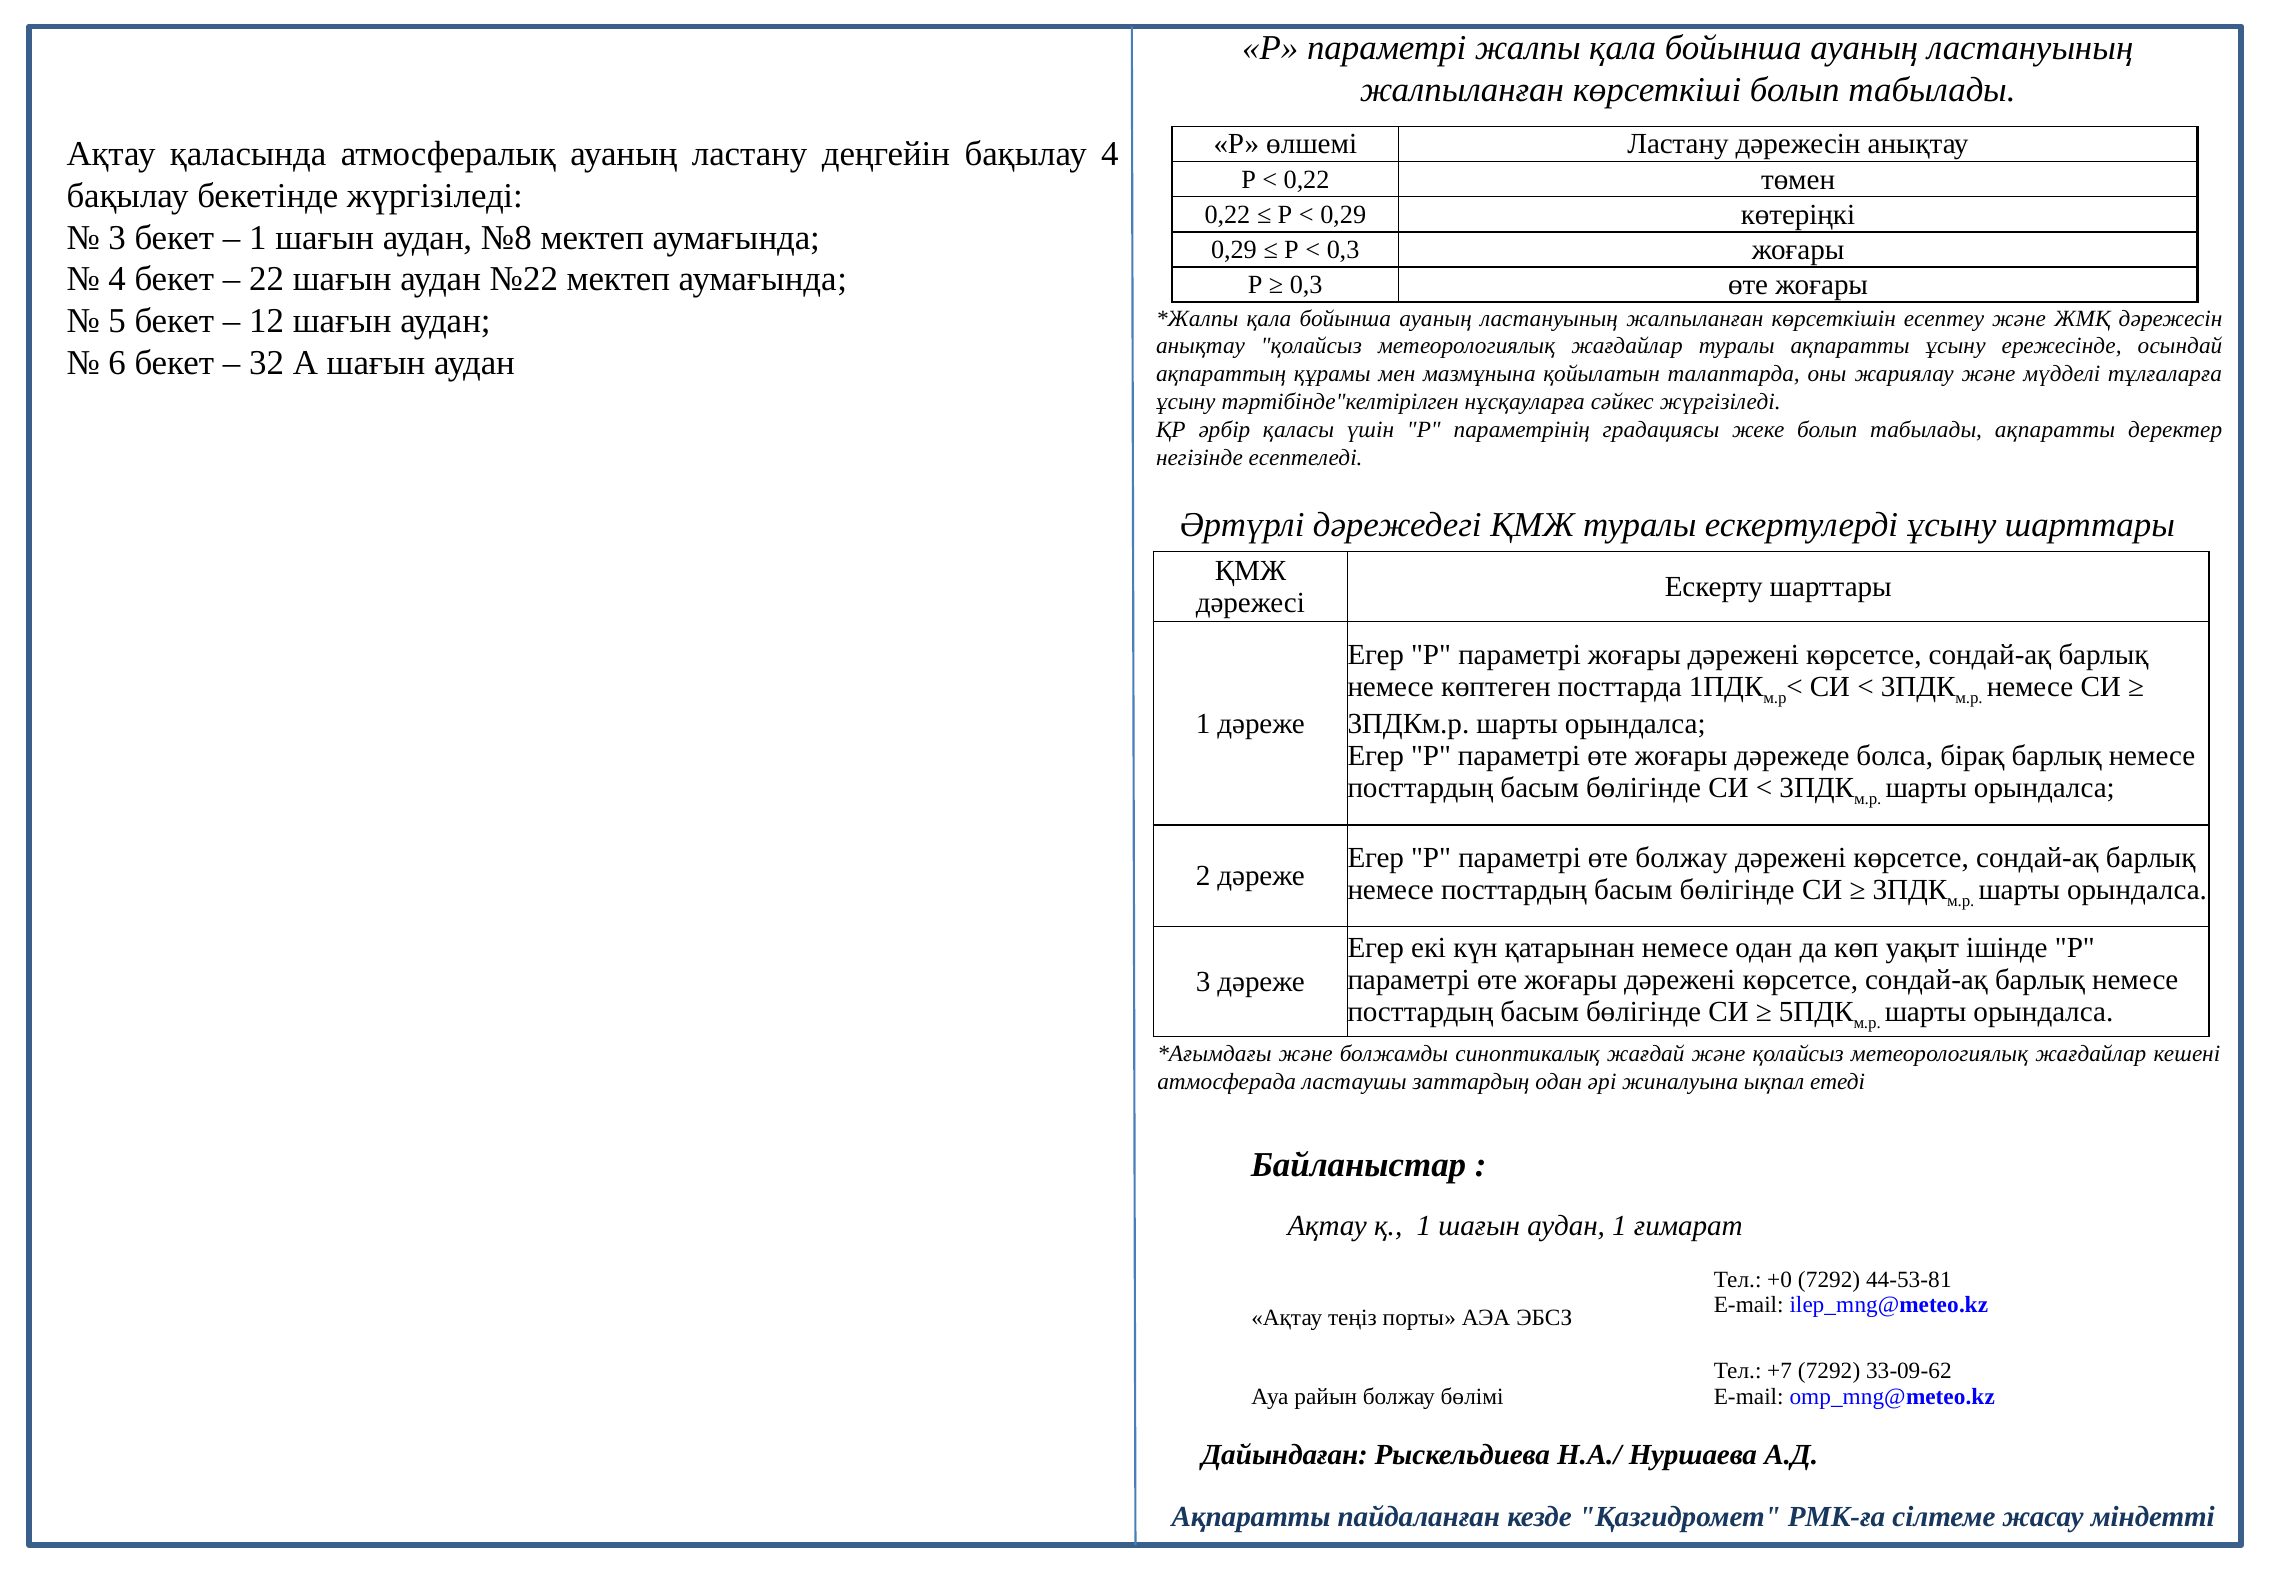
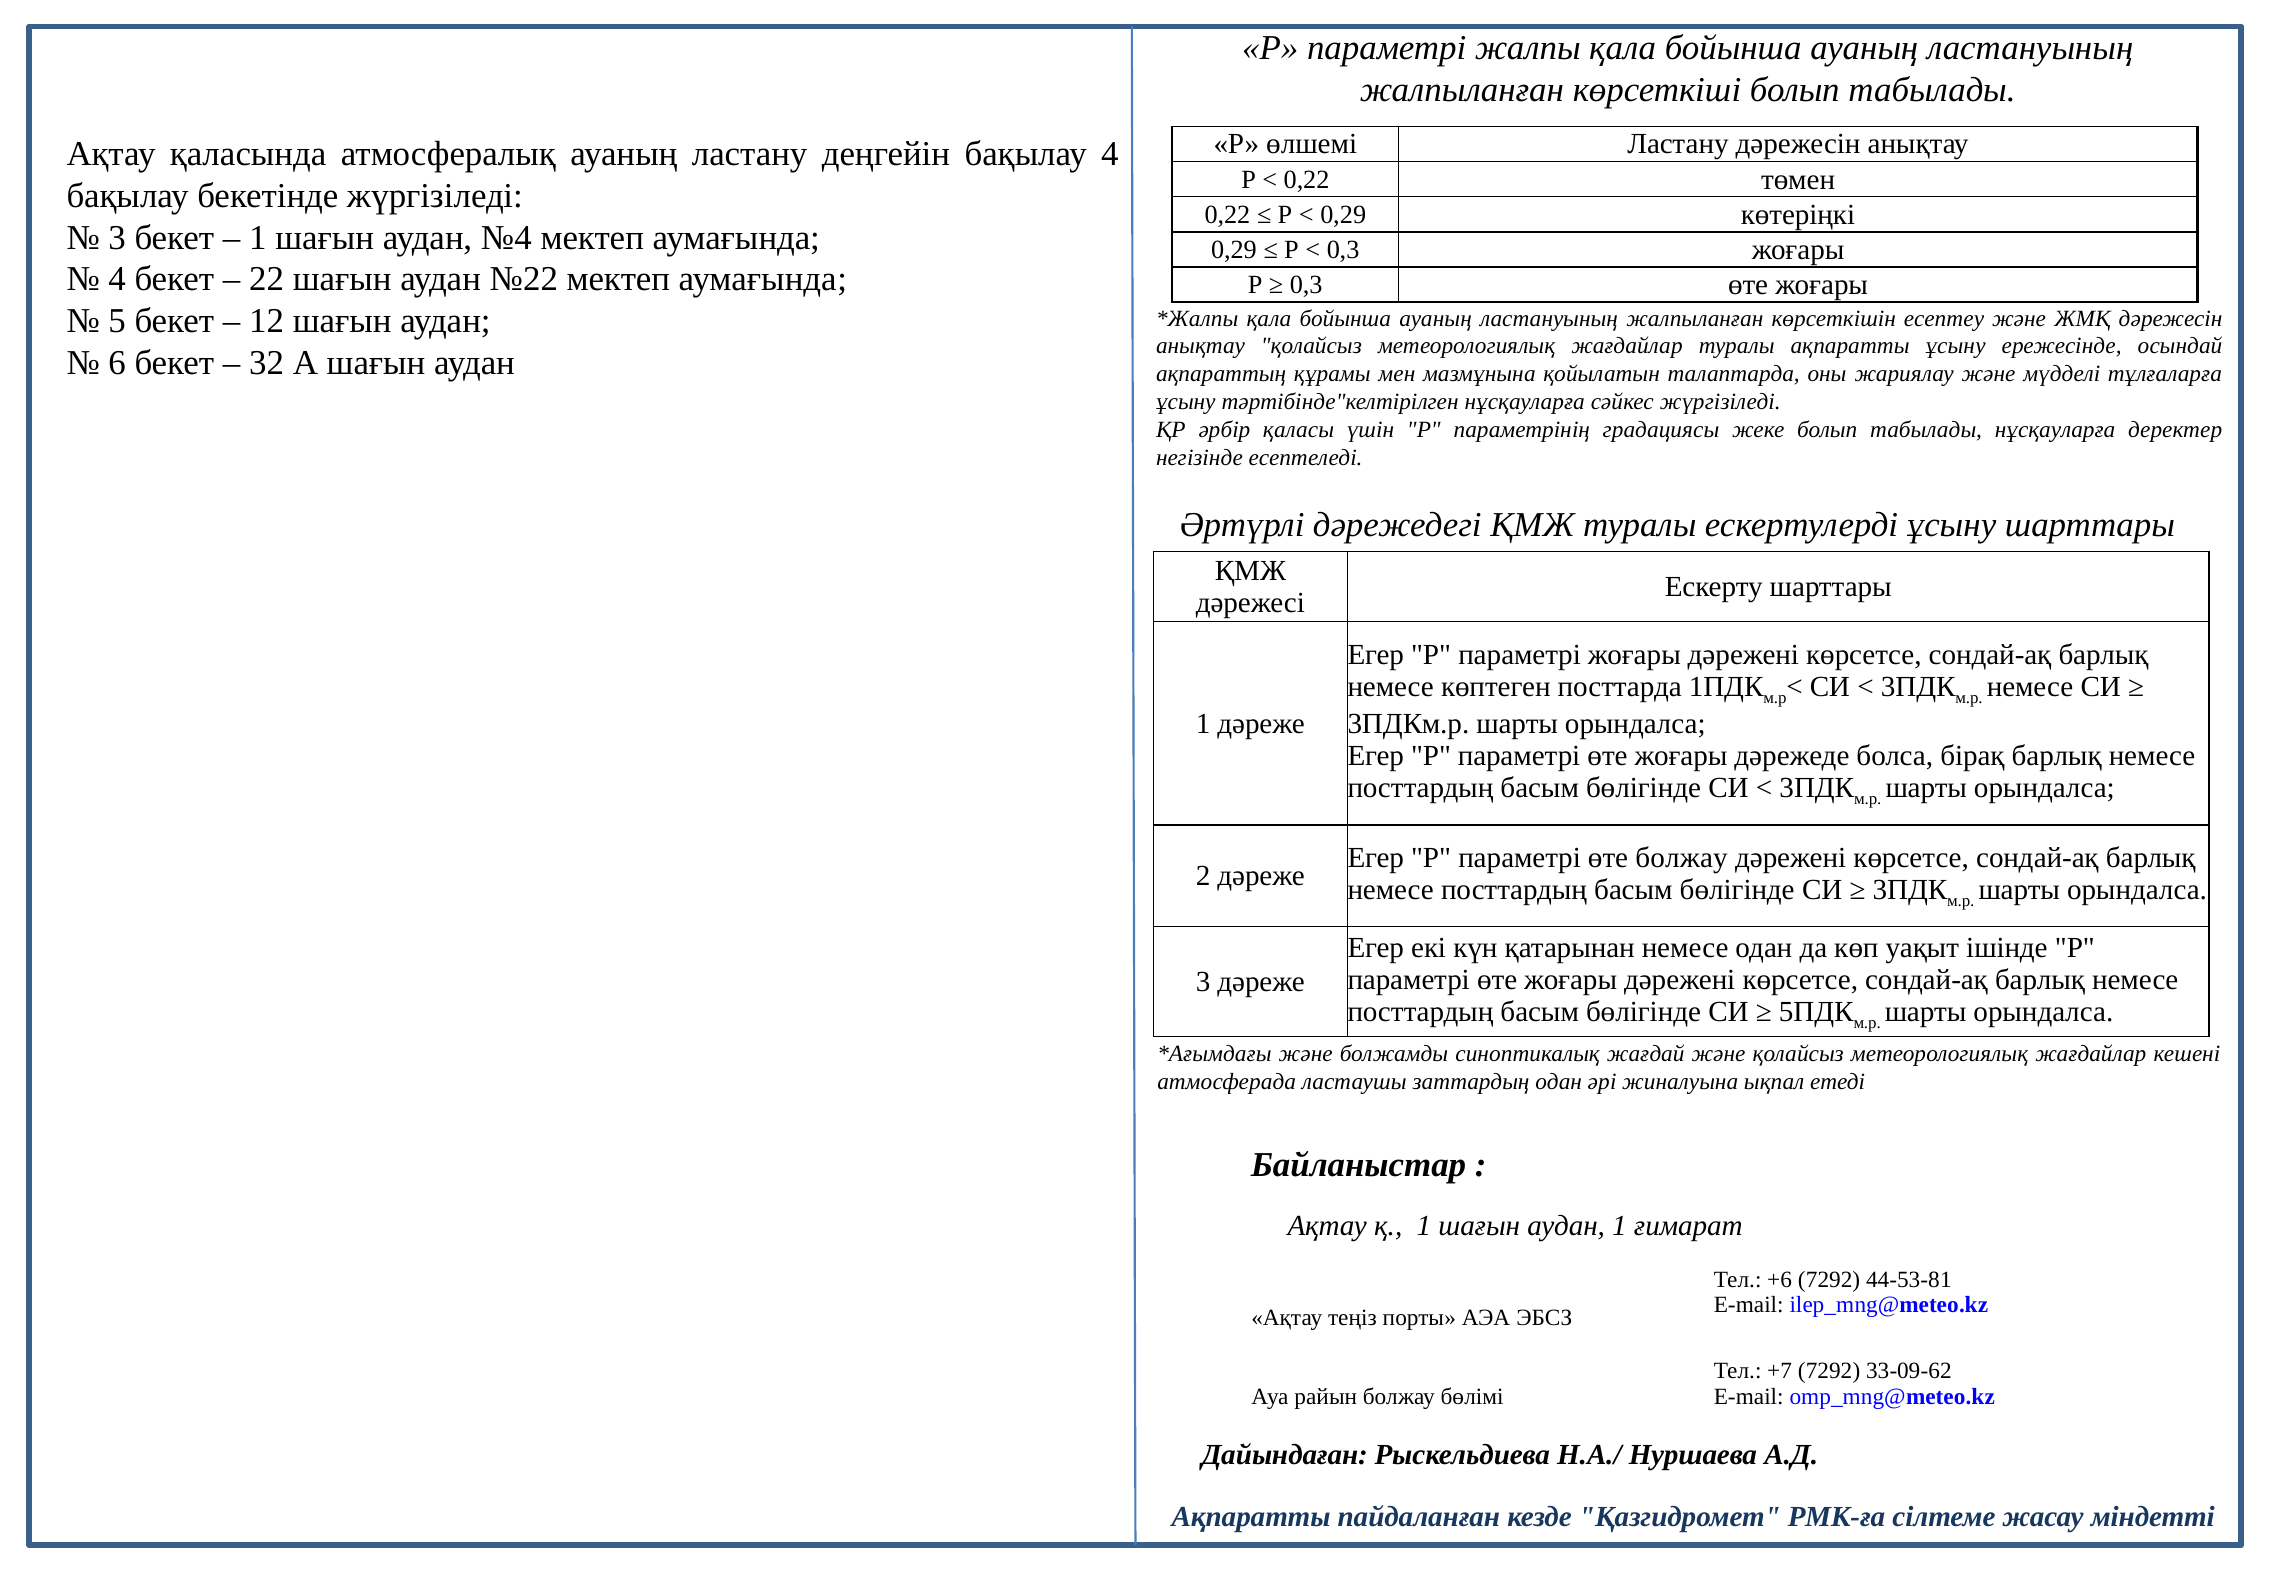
№8: №8 -> №4 (506, 238)
табылады ақпаратты: ақпаратты -> нұсқауларға (2055, 430)
+0: +0 -> +6 (1780, 1280)
